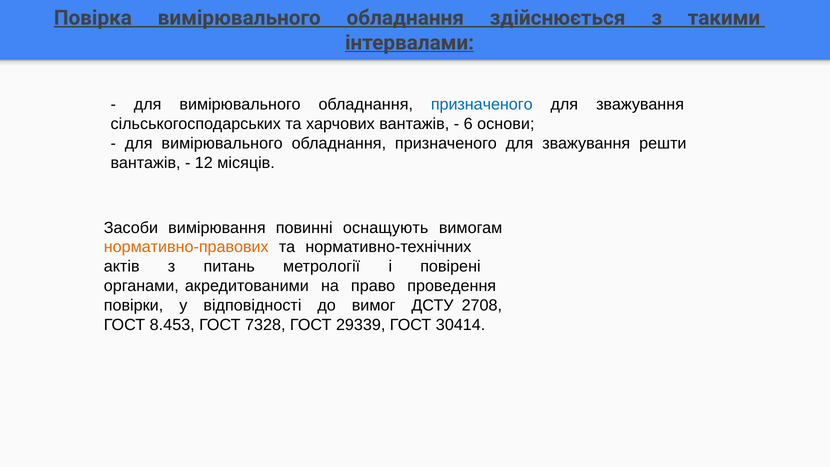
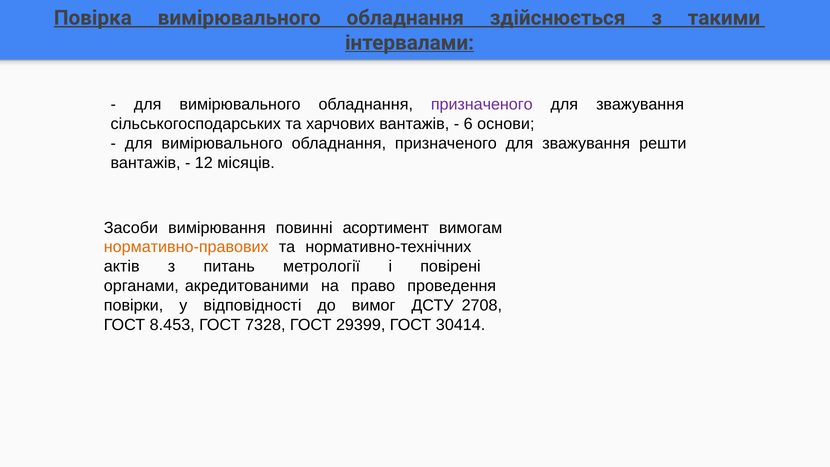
призначеного colour: blue -> purple (482, 105)
оснащують: оснащують -> асортимент (386, 228)
29339: 29339 -> 29399 (361, 325)
